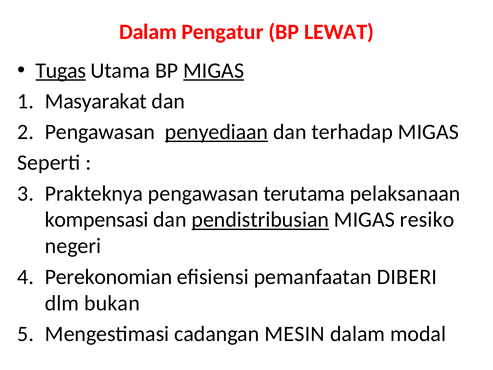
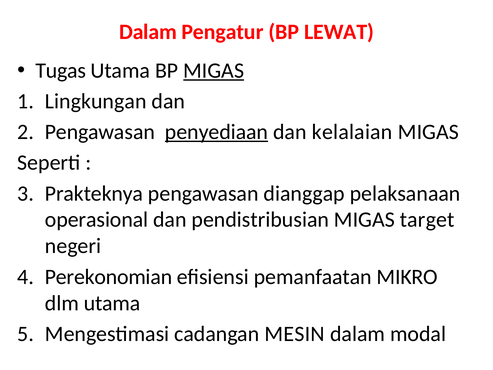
Tugas underline: present -> none (61, 71)
Masyarakat: Masyarakat -> Lingkungan (96, 101)
terhadap: terhadap -> kelalaian (352, 132)
terutama: terutama -> dianggap (304, 193)
kompensasi: kompensasi -> operasional (97, 220)
pendistribusian underline: present -> none (260, 220)
resiko: resiko -> target (427, 220)
DIBERI: DIBERI -> MIKRO (407, 277)
dlm bukan: bukan -> utama (112, 303)
